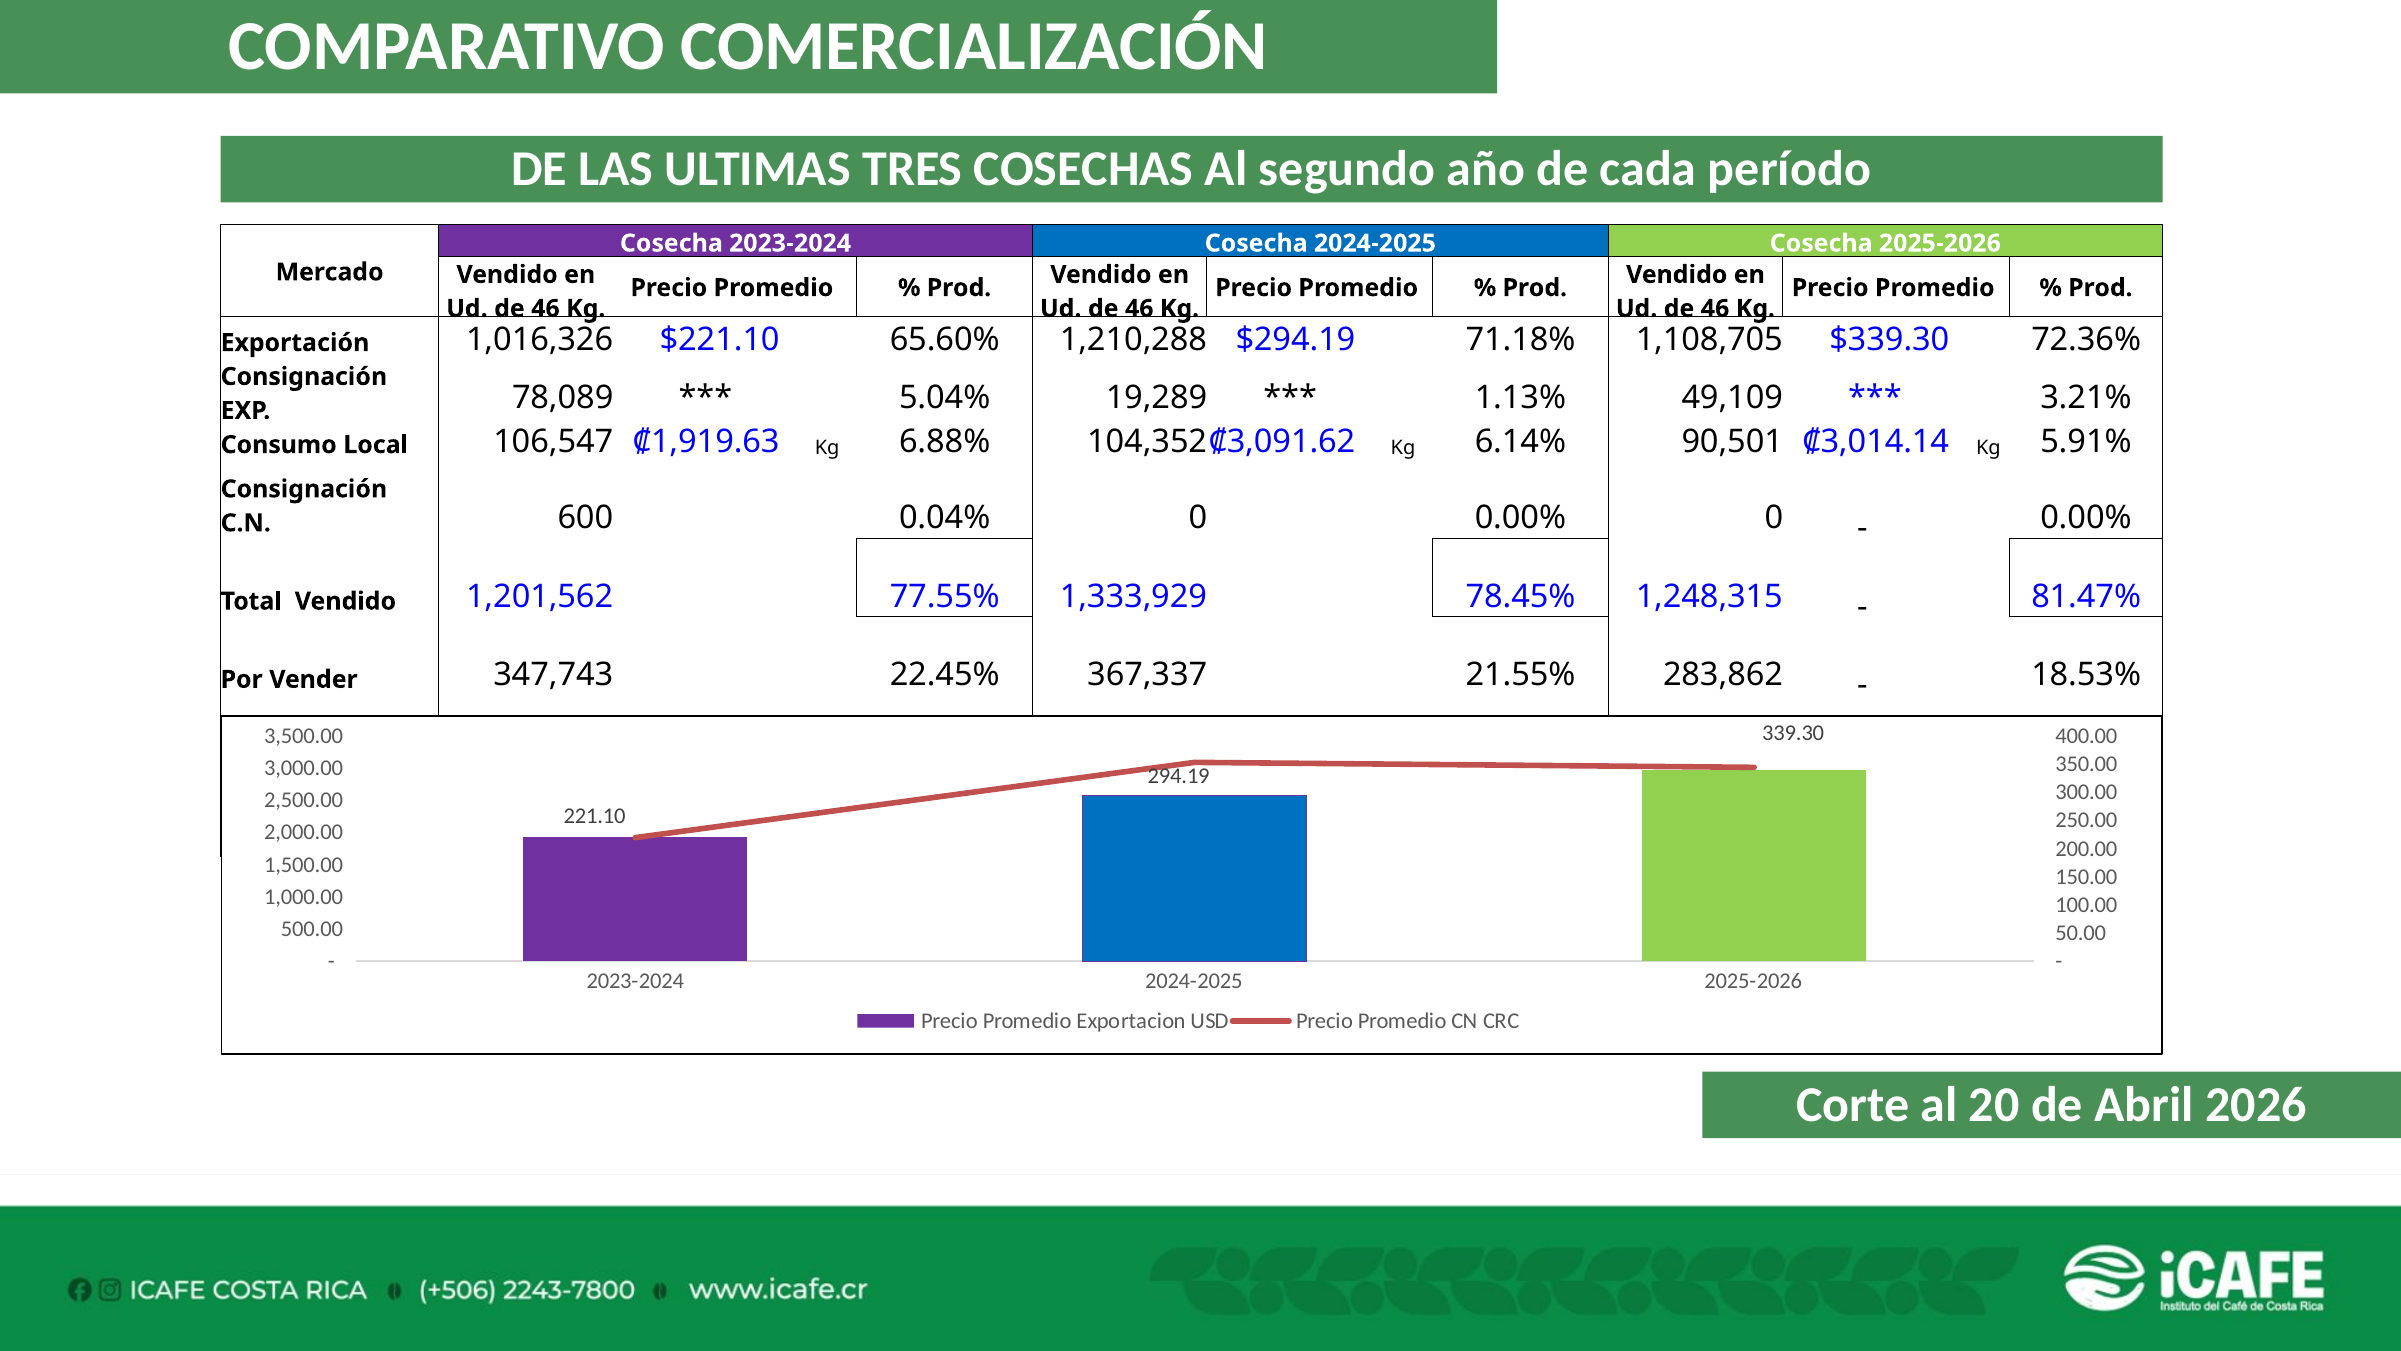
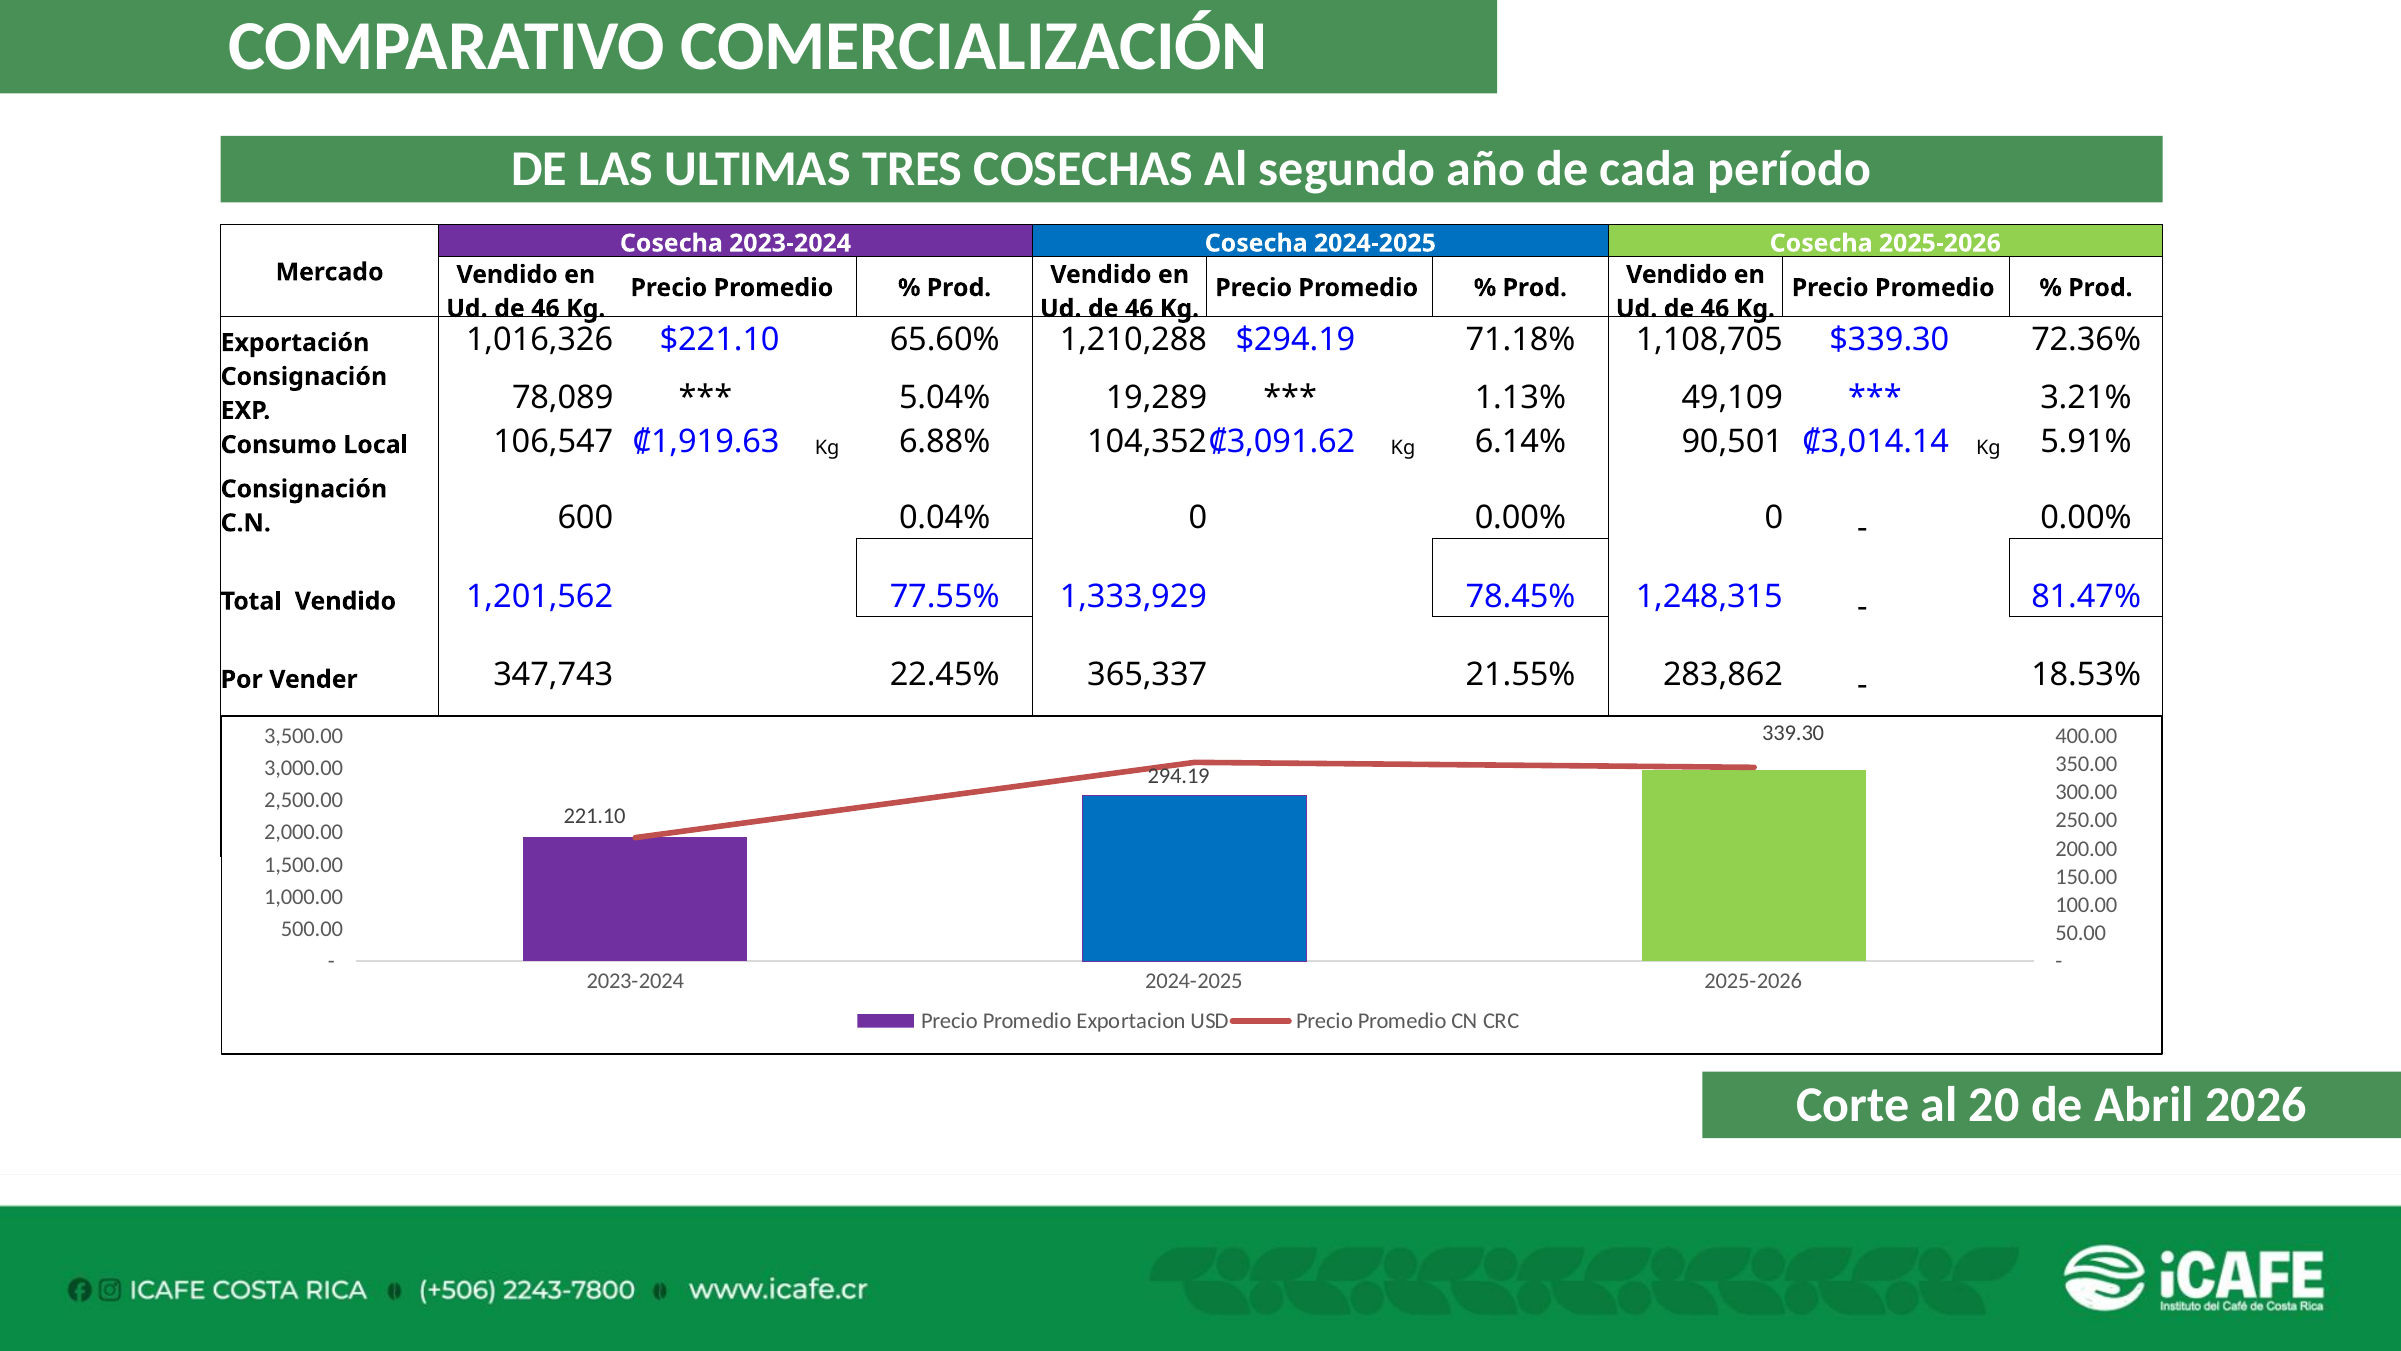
367,337: 367,337 -> 365,337 (1147, 674)
